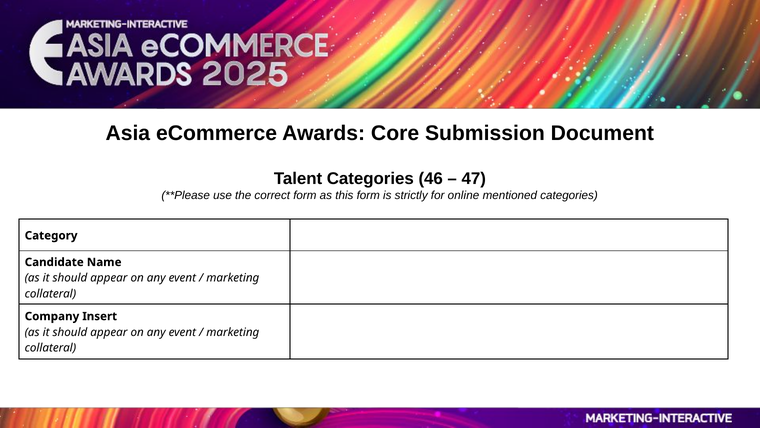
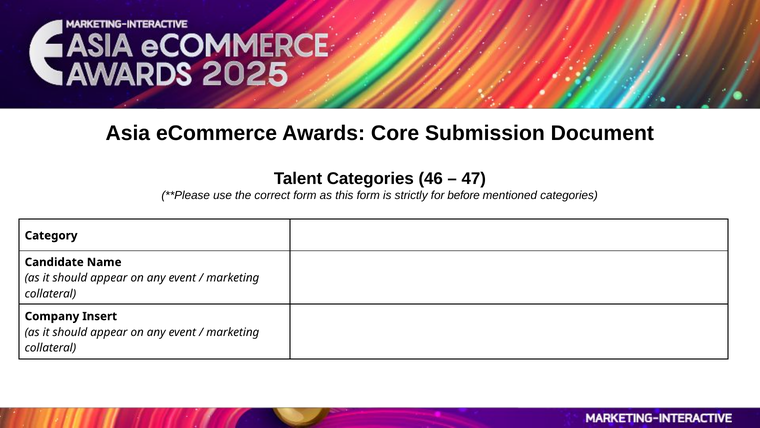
online: online -> before (464, 195)
